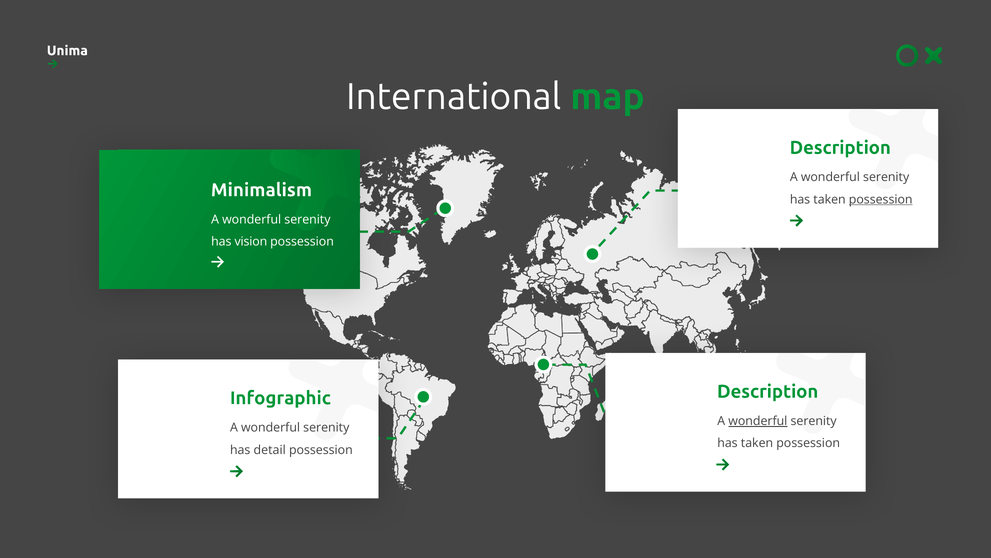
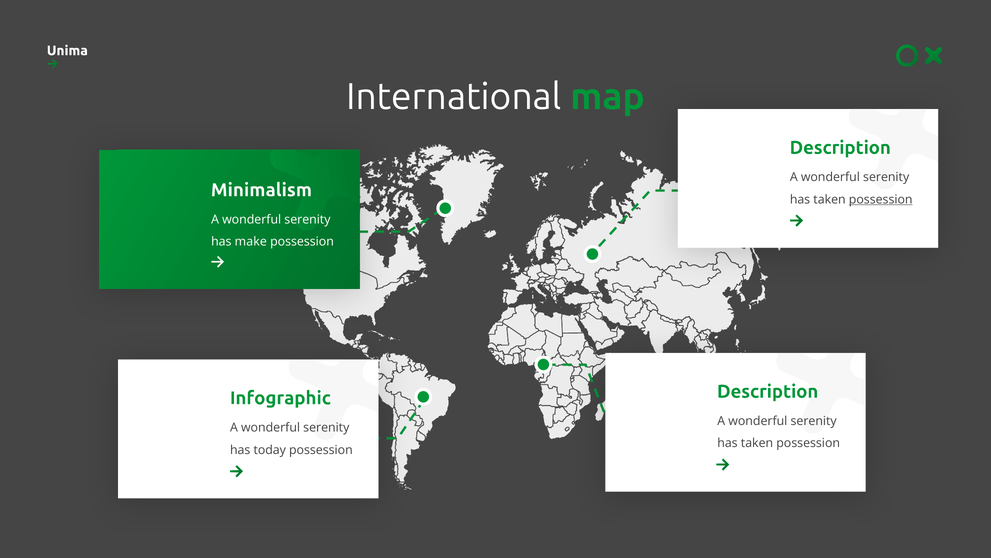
vision: vision -> make (251, 242)
wonderful underline: present -> none (758, 421)
detail: detail -> today (270, 449)
